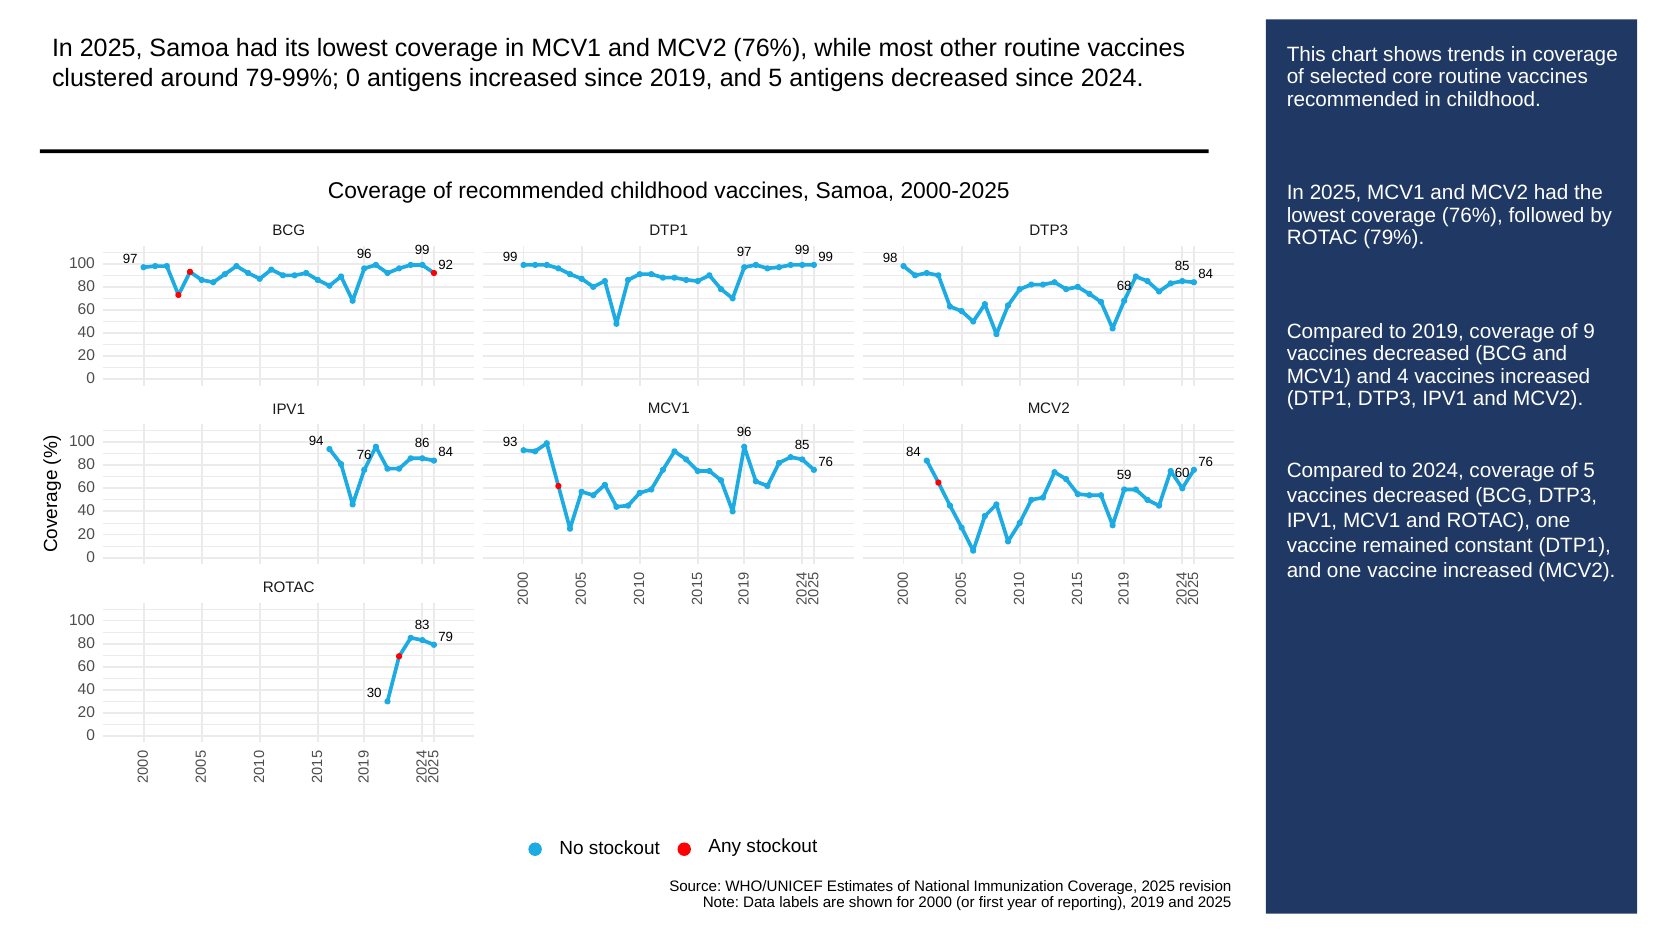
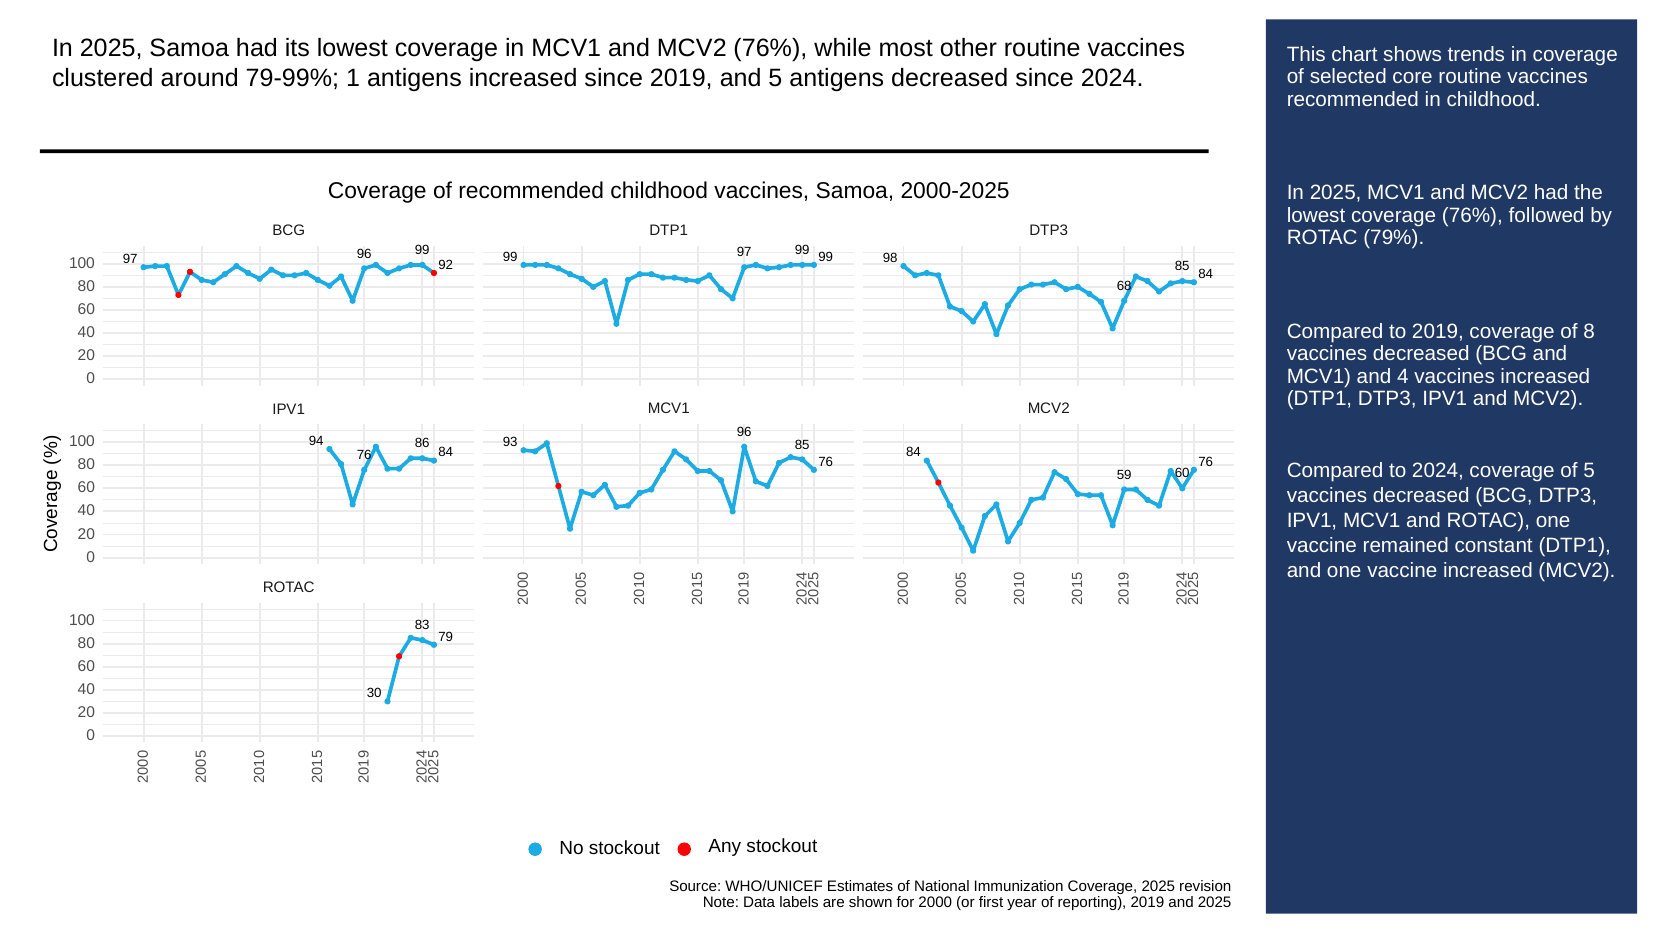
79-99% 0: 0 -> 1 (353, 78)
of 9: 9 -> 8 (1589, 331)
